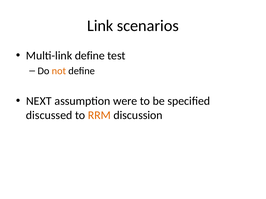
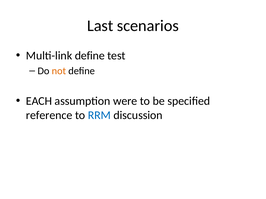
Link: Link -> Last (100, 26)
NEXT: NEXT -> EACH (39, 101)
discussed: discussed -> reference (49, 116)
RRM colour: orange -> blue (99, 116)
